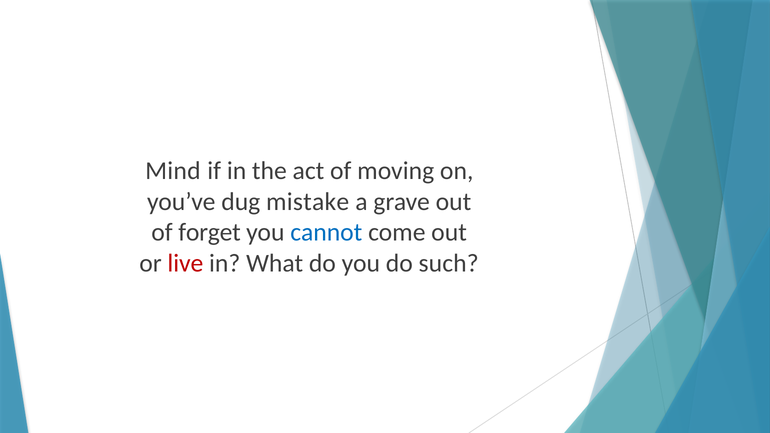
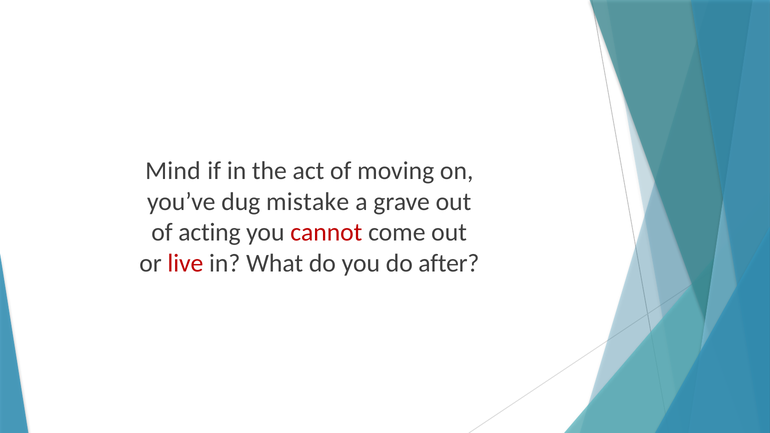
forget: forget -> acting (209, 233)
cannot colour: blue -> red (326, 233)
such: such -> after (449, 263)
